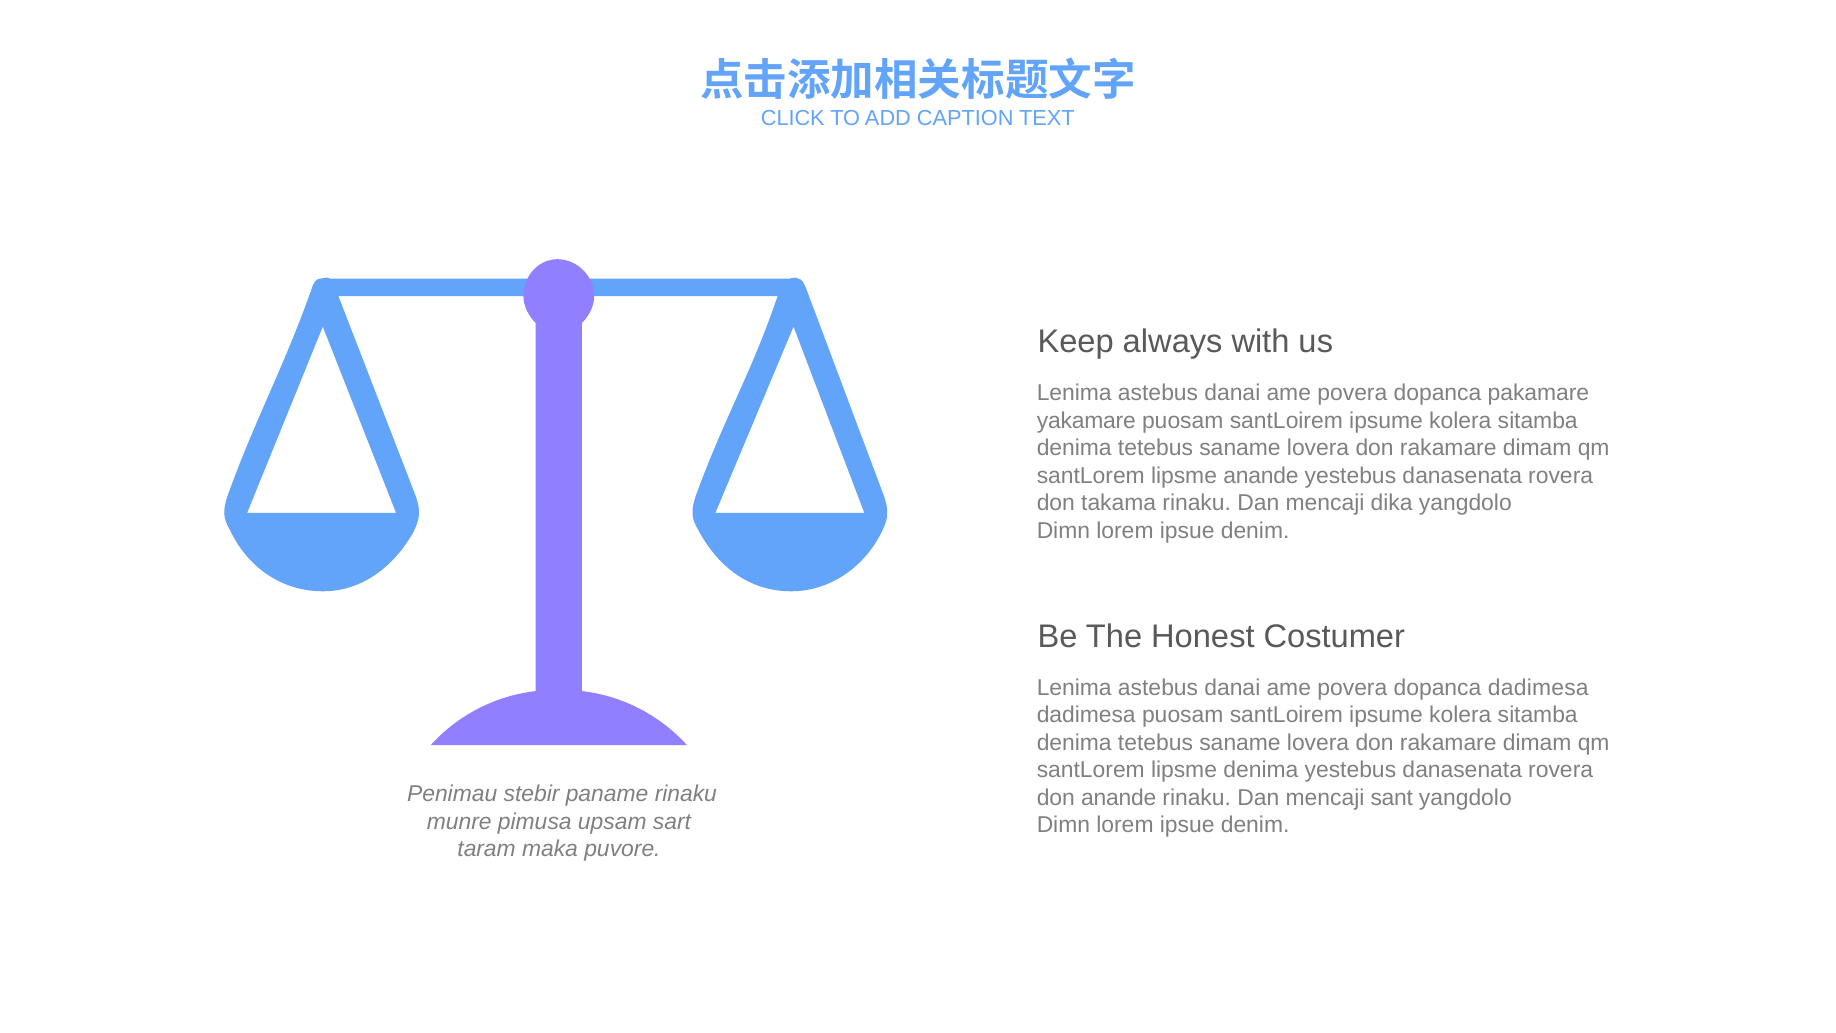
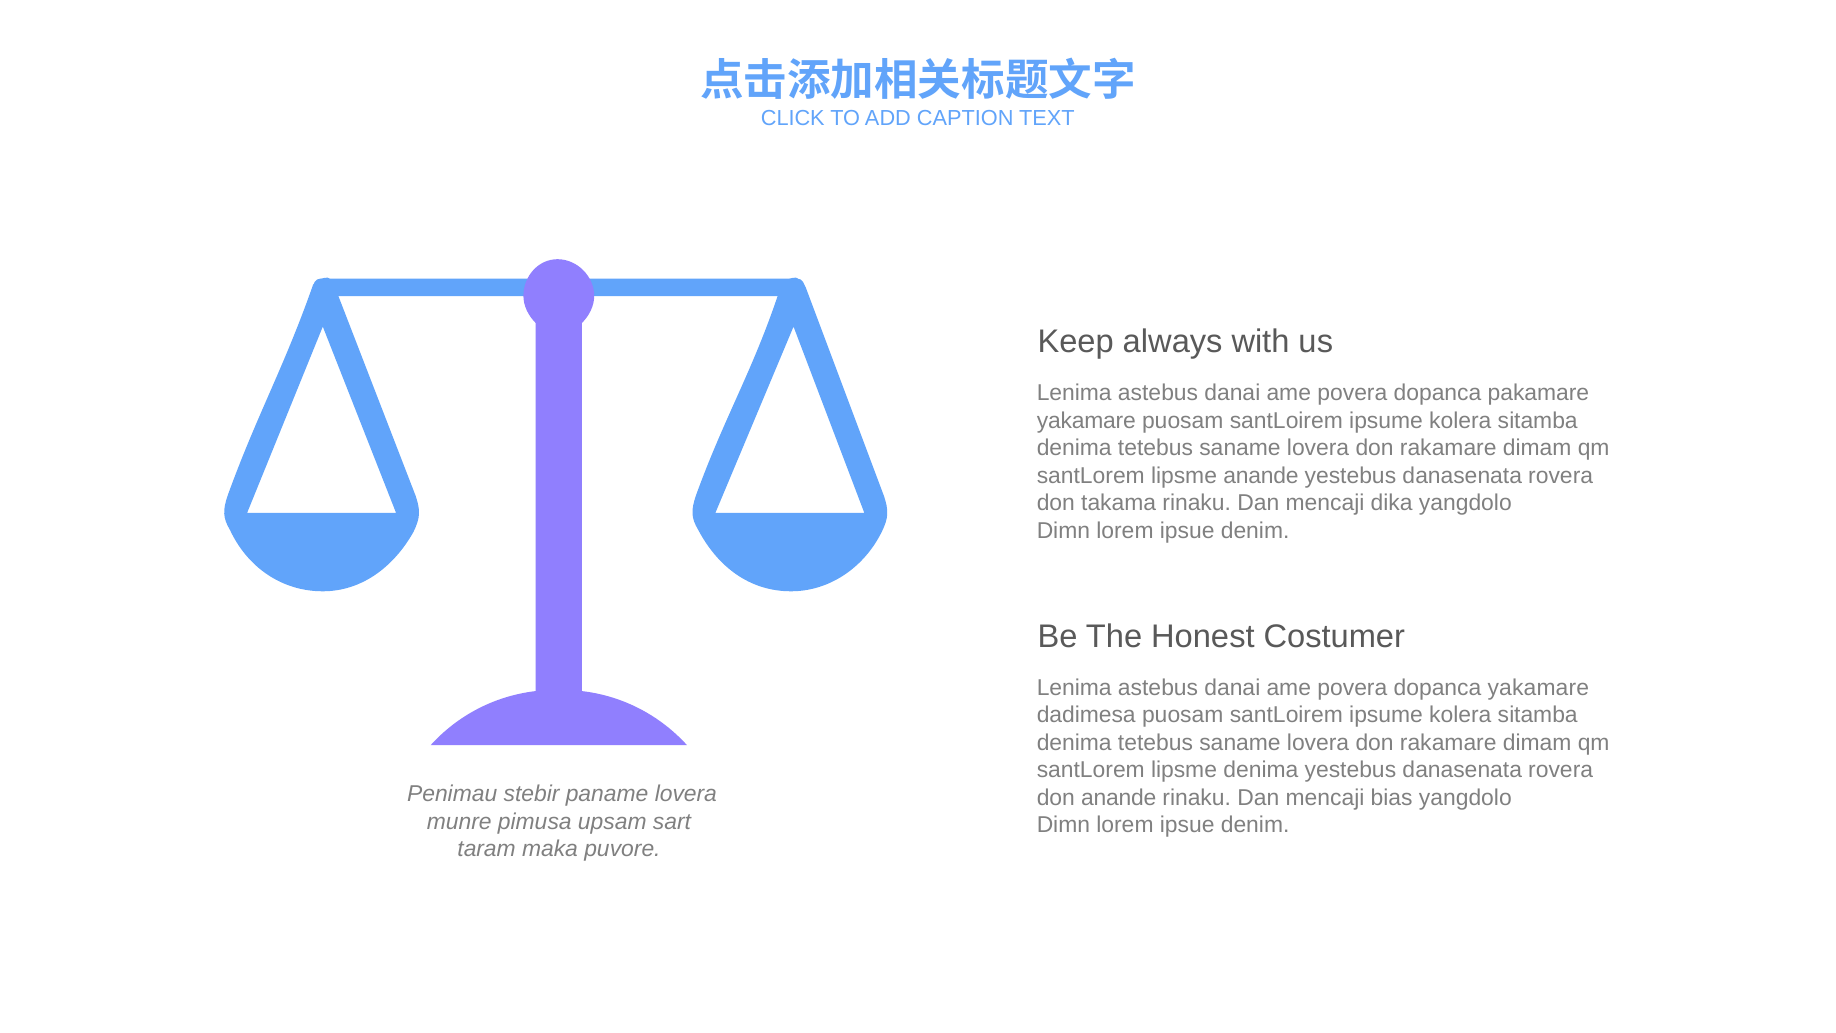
dopanca dadimesa: dadimesa -> yakamare (1538, 687)
paname rinaku: rinaku -> lovera (686, 794)
sant: sant -> bias (1392, 797)
